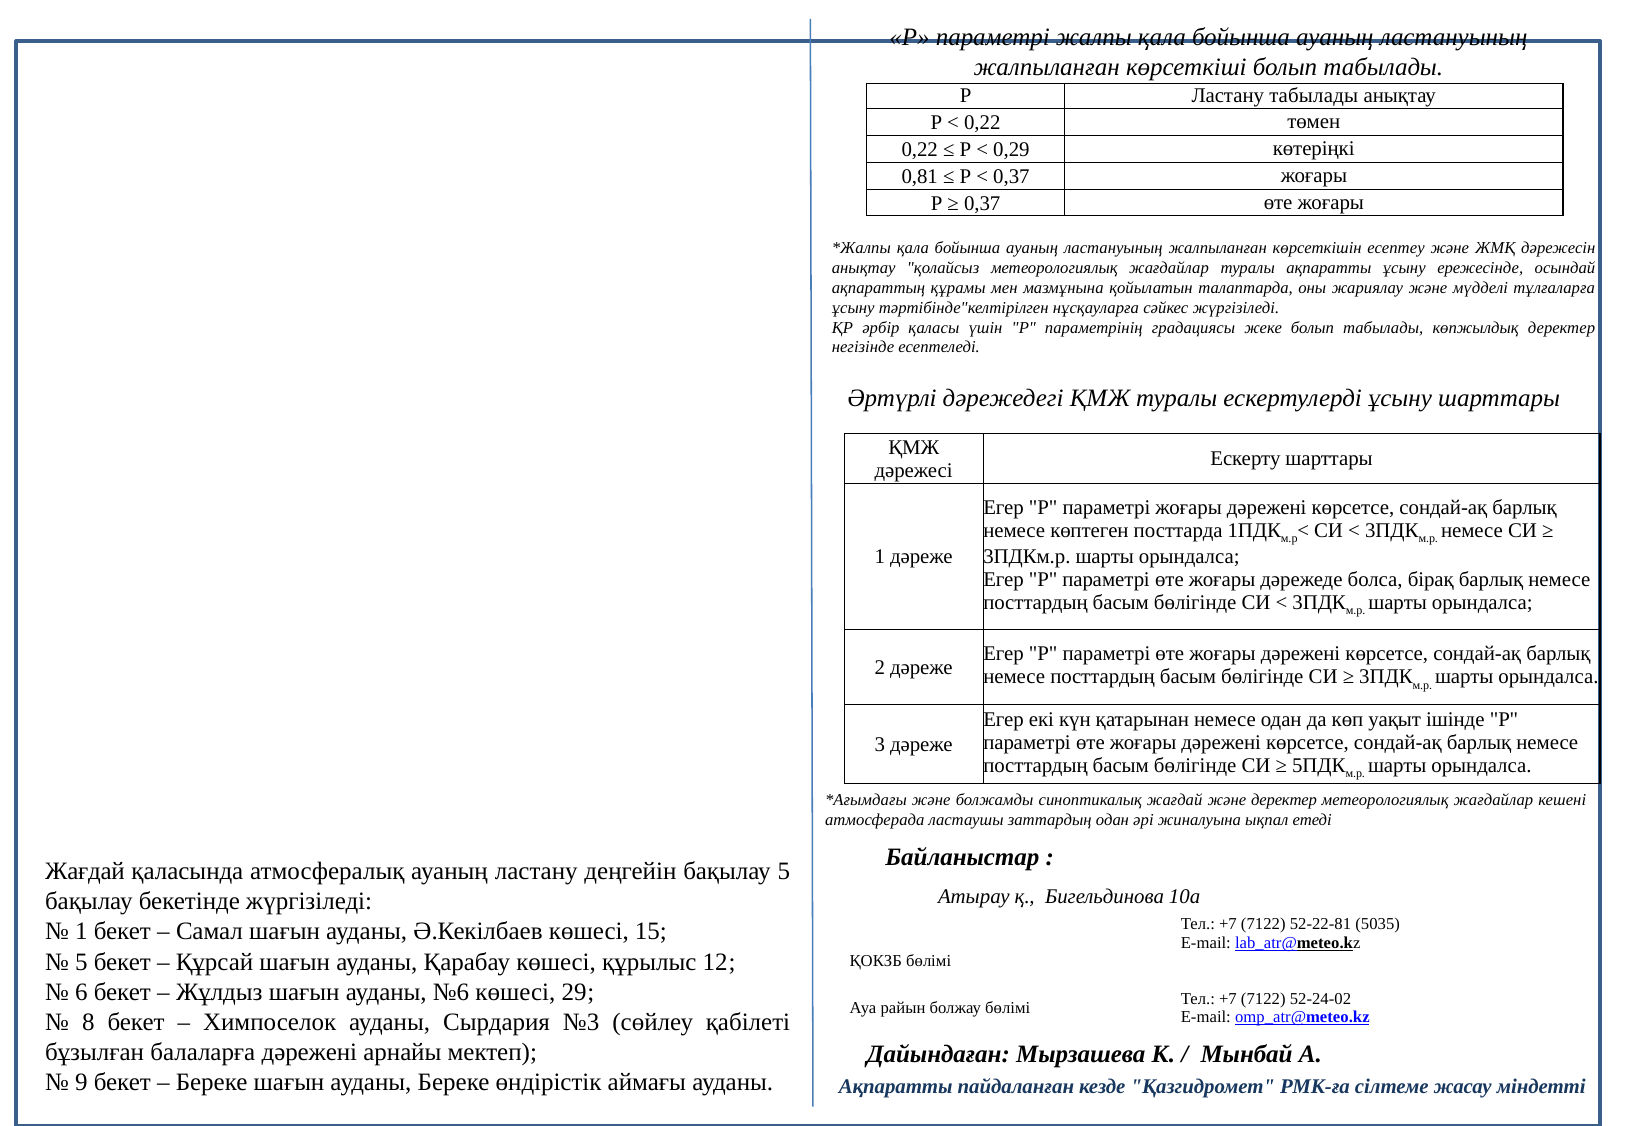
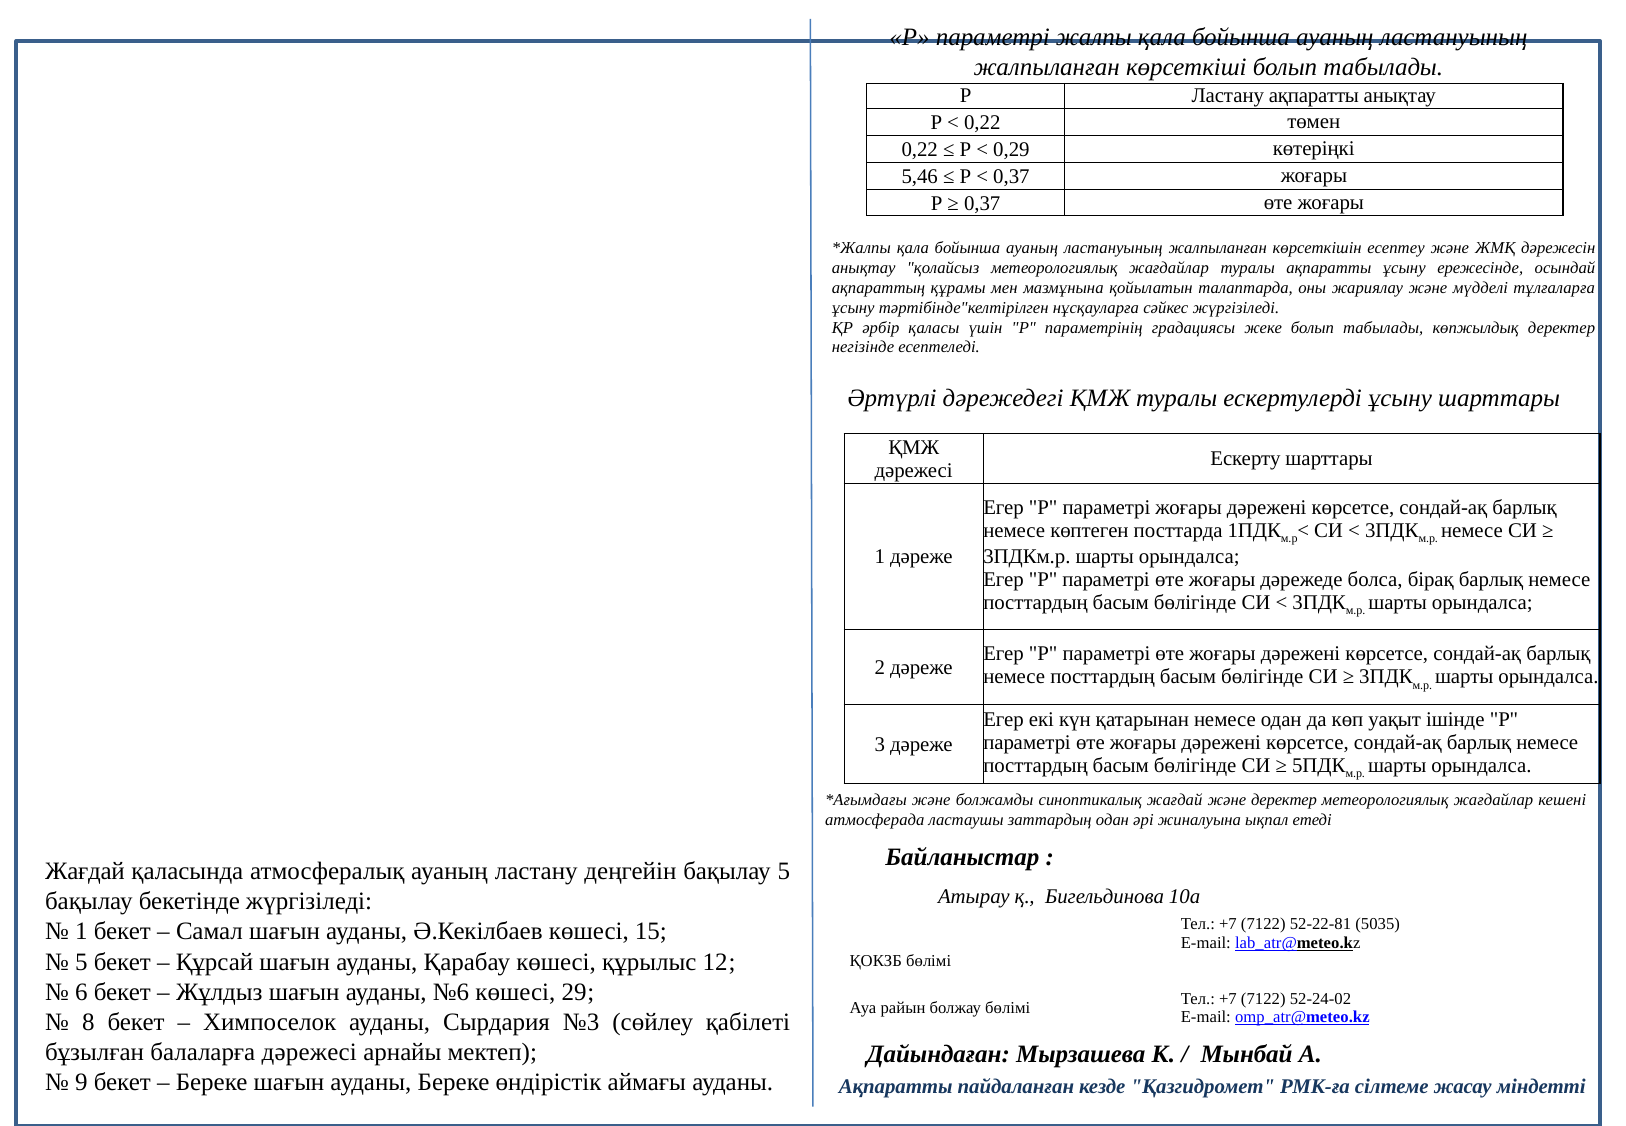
Ластану табылады: табылады -> ақпаратты (1314, 96)
0,81: 0,81 -> 5,46 (920, 176)
балаларға дәрежені: дәрежені -> дәрежесі (309, 1052)
